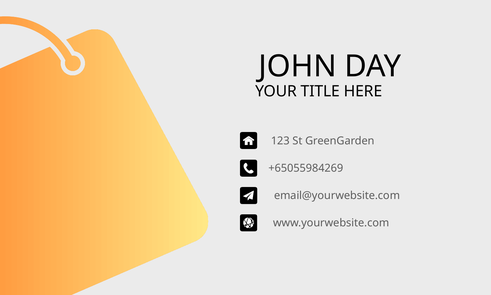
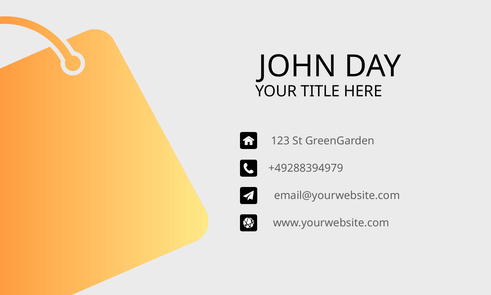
+65055984269: +65055984269 -> +49288394979 (306, 168)
